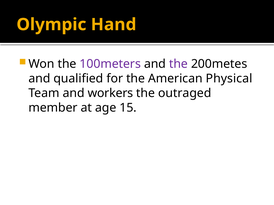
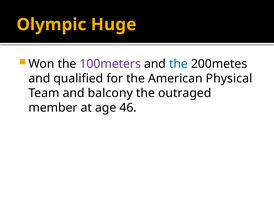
Hand: Hand -> Huge (114, 25)
the colour: purple -> blue (178, 64)
workers: workers -> balcony (110, 93)
15: 15 -> 46 (128, 108)
